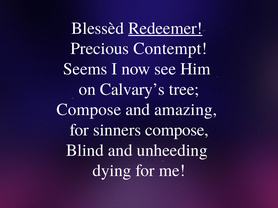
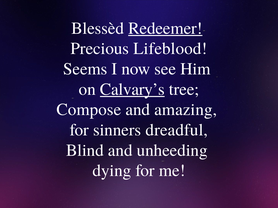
Contempt: Contempt -> Lifeblood (170, 49)
Calvary’s underline: none -> present (132, 89)
sinners compose: compose -> dreadful (177, 130)
